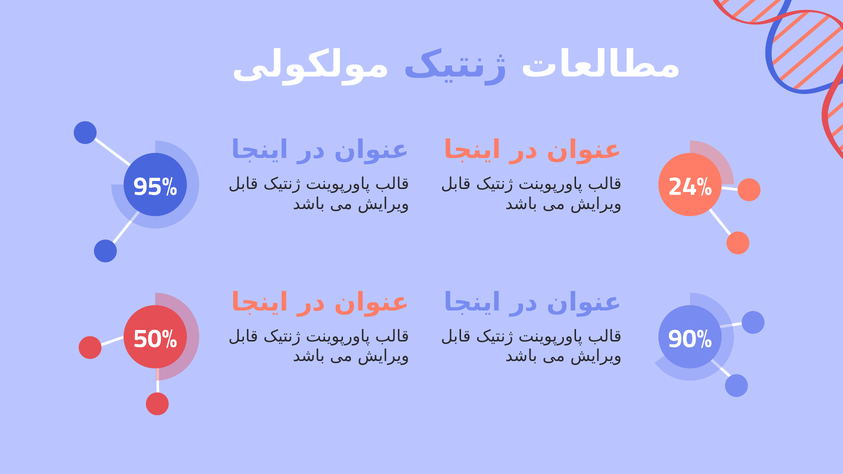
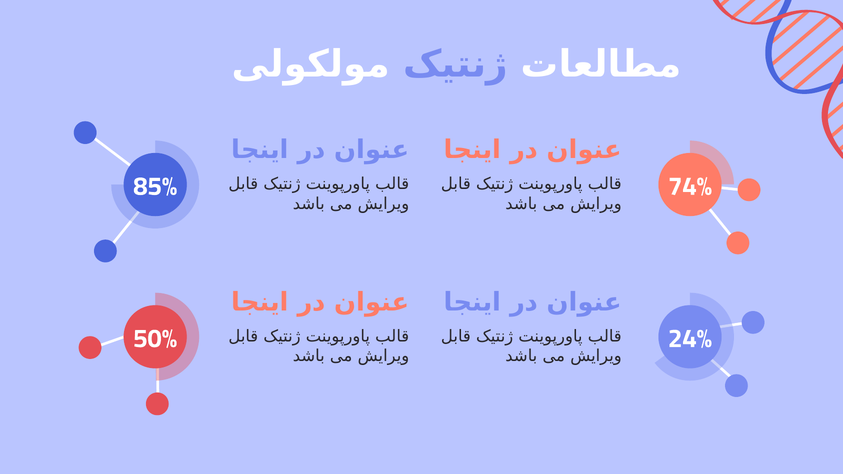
95%: 95% -> 85% (155, 186)
24%: 24% -> 74% (690, 186)
90%: 90% -> 24% (690, 339)
